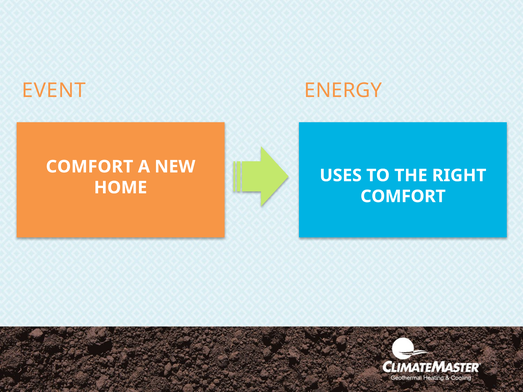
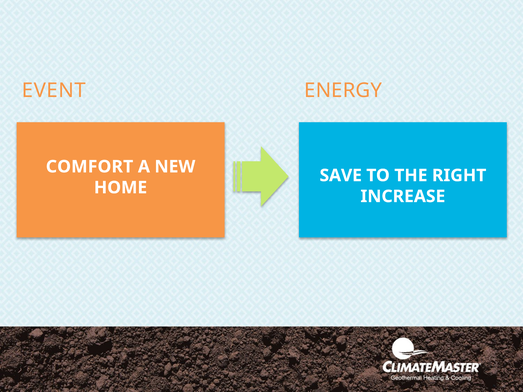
USES: USES -> SAVE (341, 176)
COMFORT: COMFORT -> INCREASE (403, 197)
